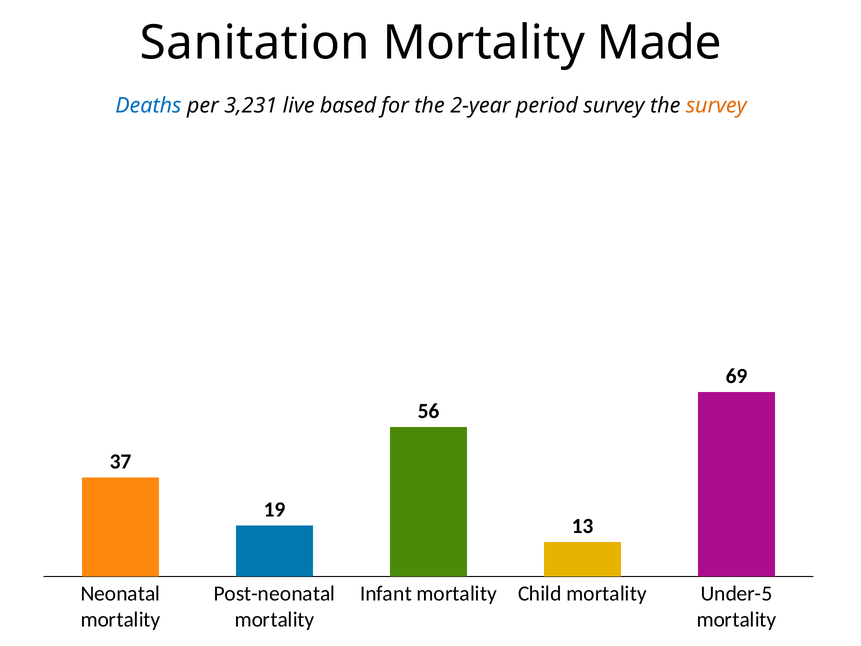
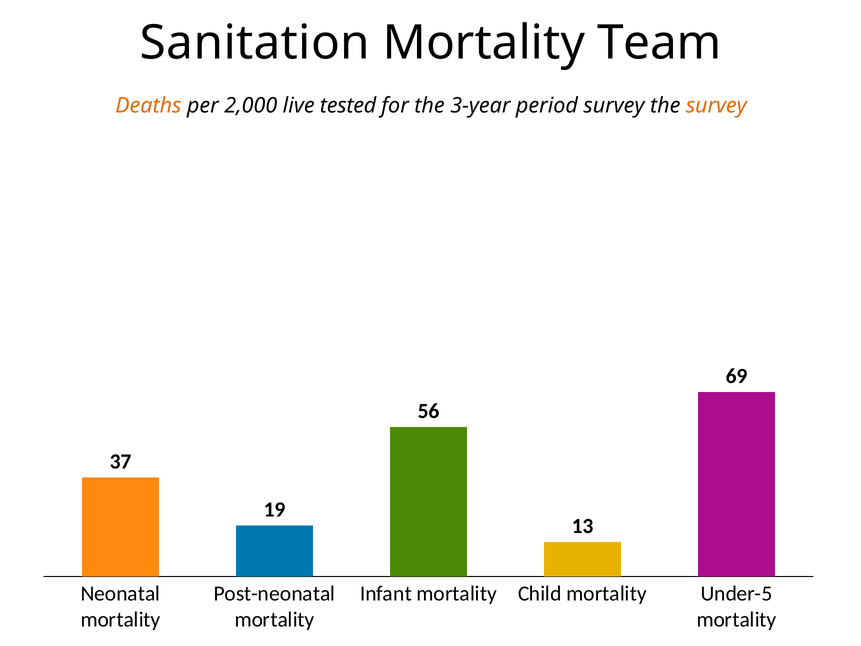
Made: Made -> Team (659, 43)
Deaths colour: blue -> orange (148, 106)
3,231: 3,231 -> 2,000 (251, 106)
based: based -> tested (348, 106)
2-year: 2-year -> 3-year (480, 106)
